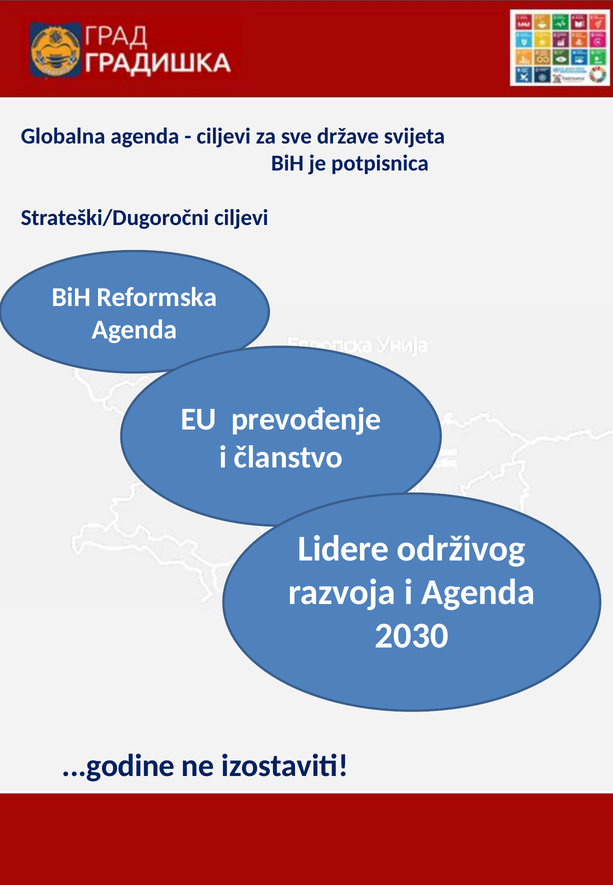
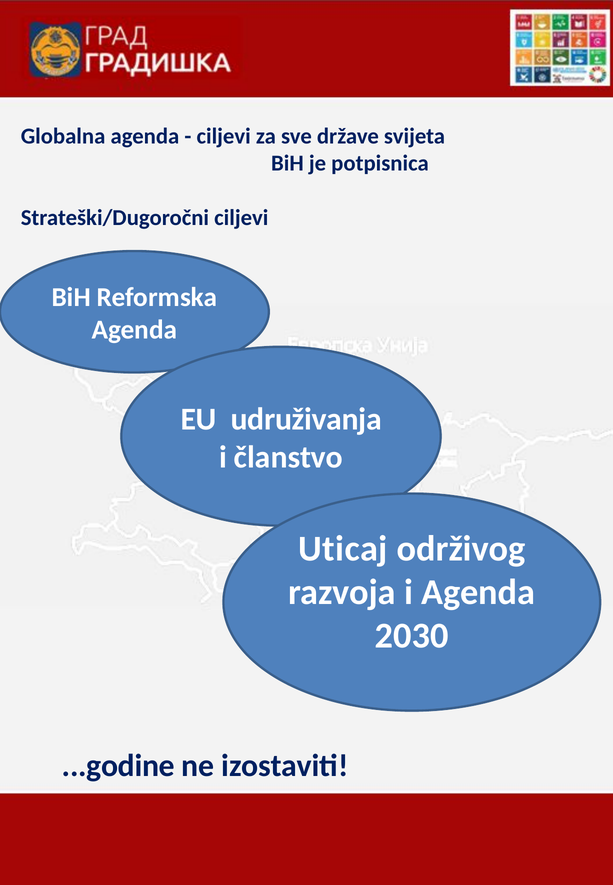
prevođenje: prevođenje -> udruživanja (306, 420)
Lidere: Lidere -> Uticaj (343, 549)
